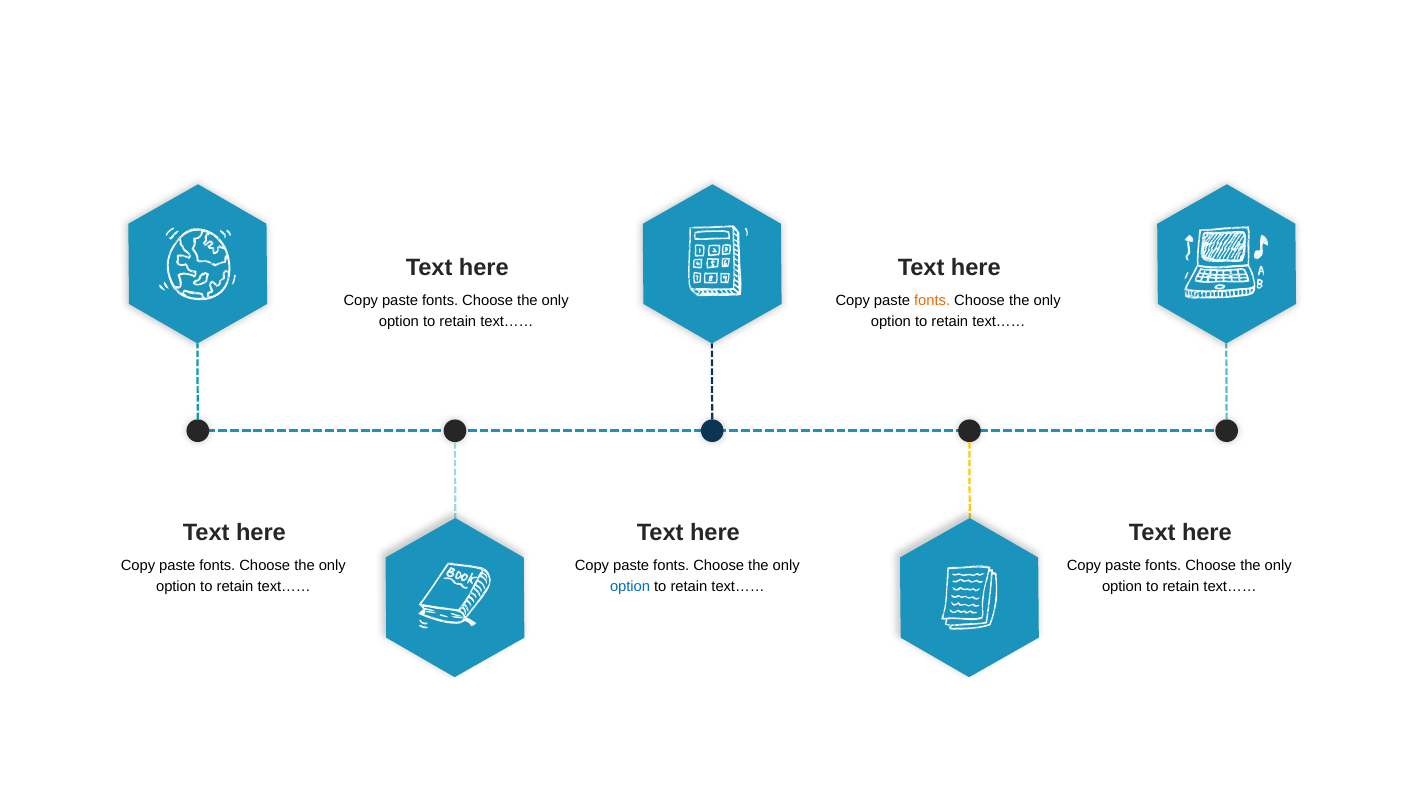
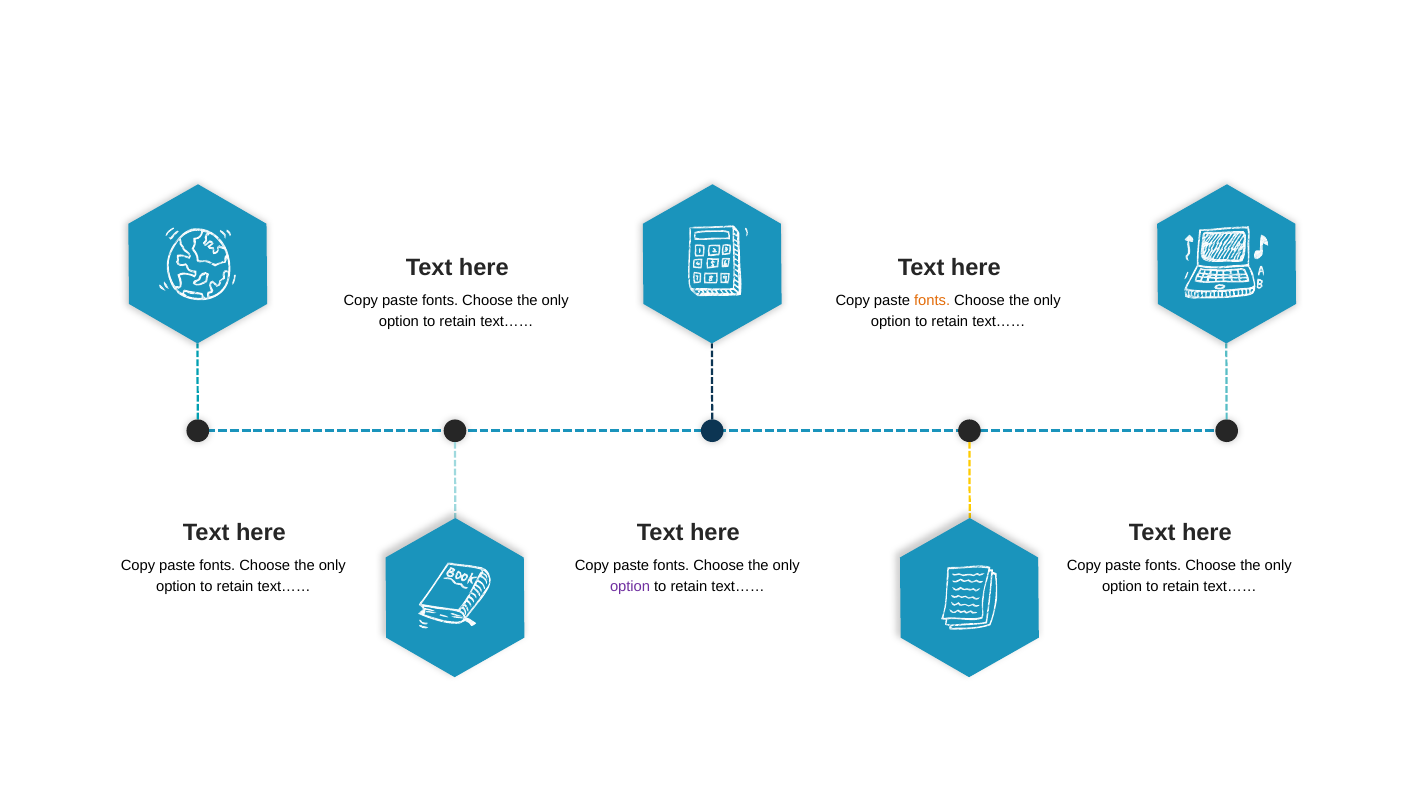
option colour: blue -> purple (630, 587)
